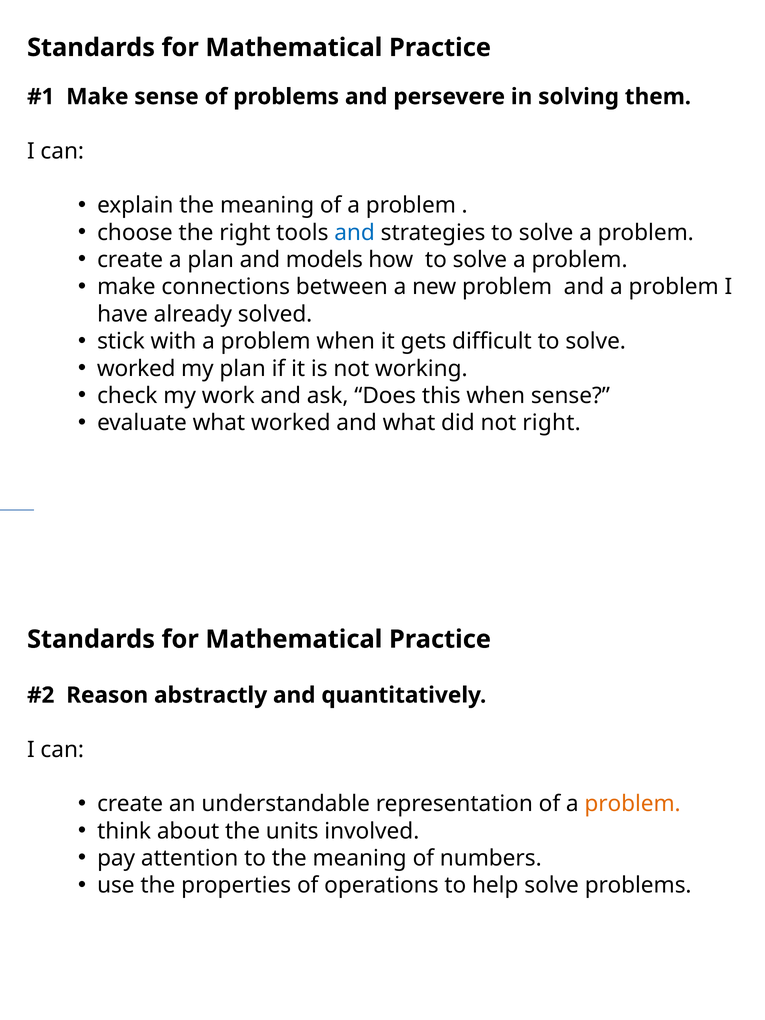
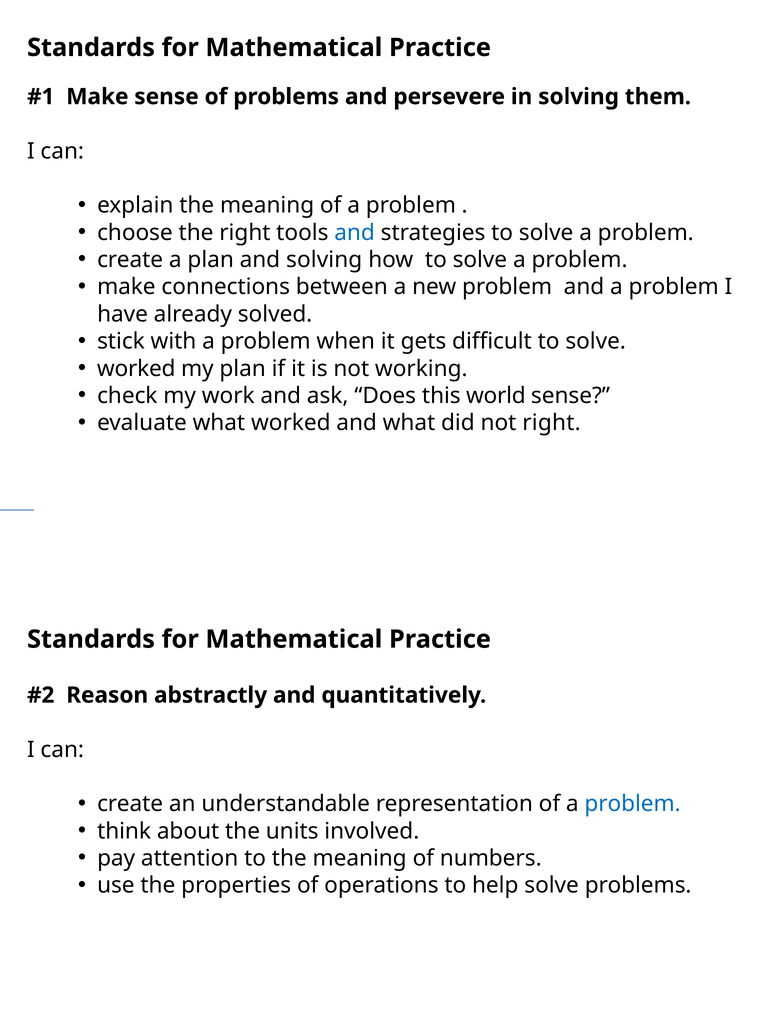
and models: models -> solving (324, 260)
this when: when -> world (496, 396)
problem colour: orange -> blue (633, 804)
